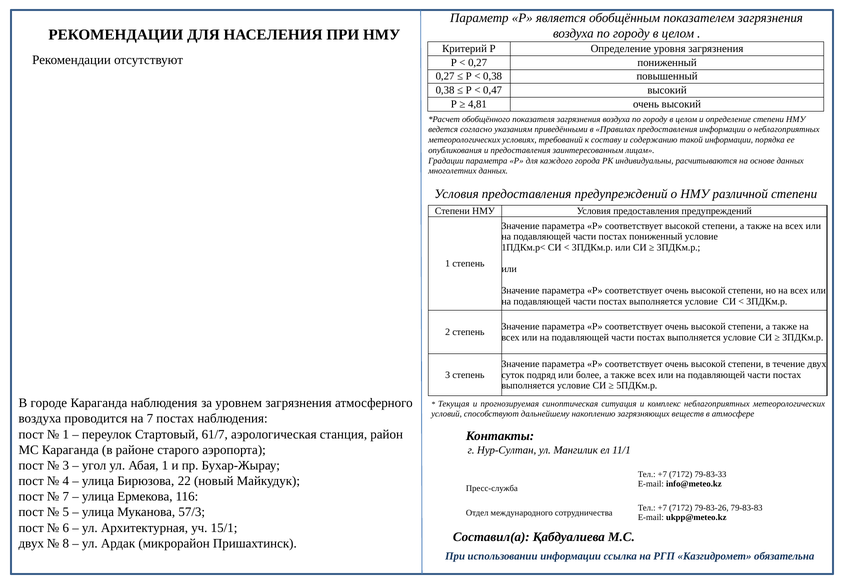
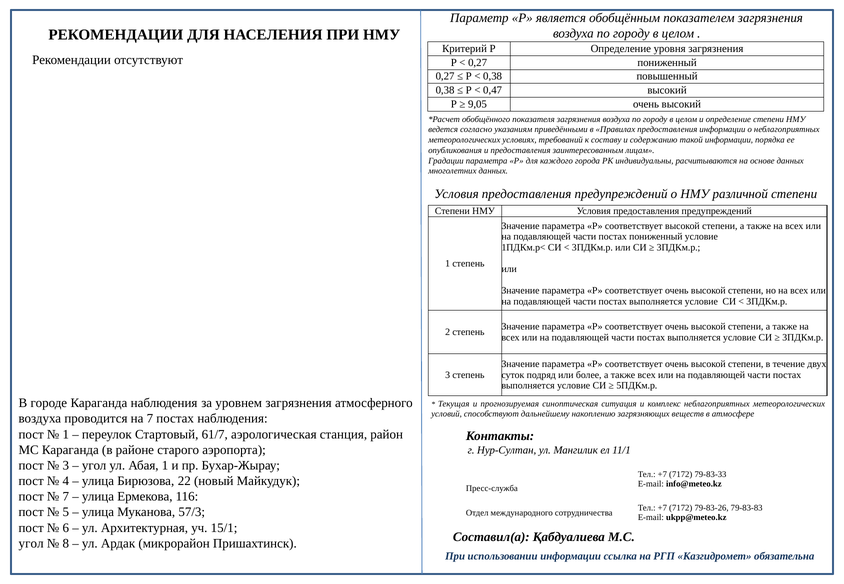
4,81: 4,81 -> 9,05 (477, 104)
двух: двух -> угол (31, 544)
